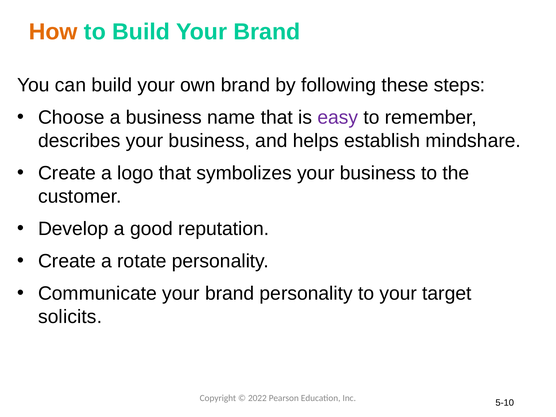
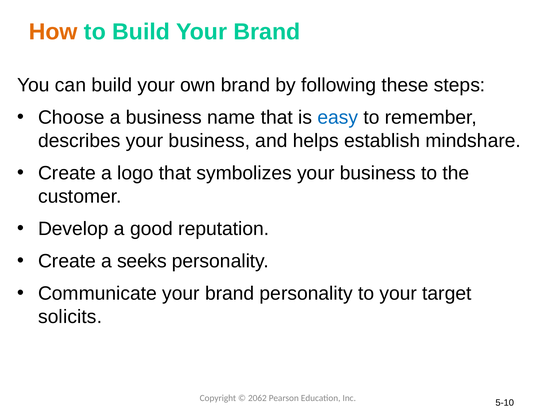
easy colour: purple -> blue (338, 118)
rotate: rotate -> seeks (142, 261)
2022: 2022 -> 2062 (257, 398)
